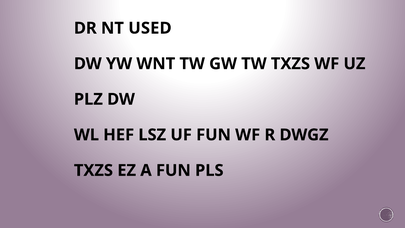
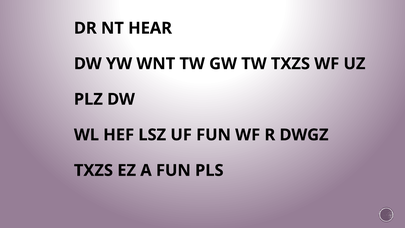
USED: USED -> HEAR (150, 28)
